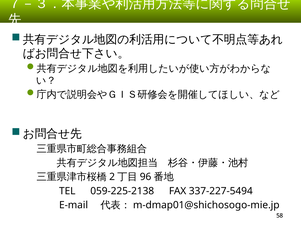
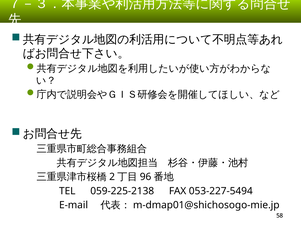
337-227-5494: 337-227-5494 -> 053-227-5494 (221, 191)
